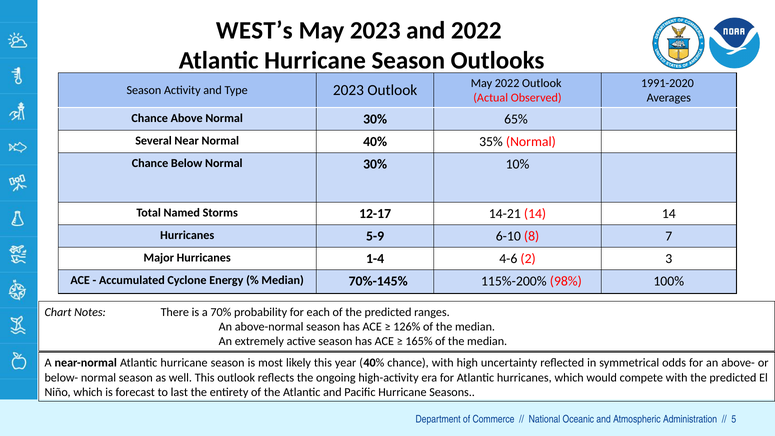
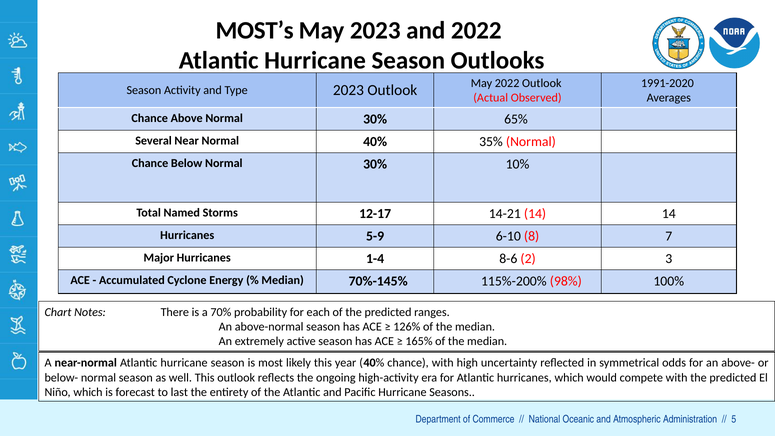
WEST’s: WEST’s -> MOST’s (255, 30)
4-6: 4-6 -> 8-6 (508, 259)
